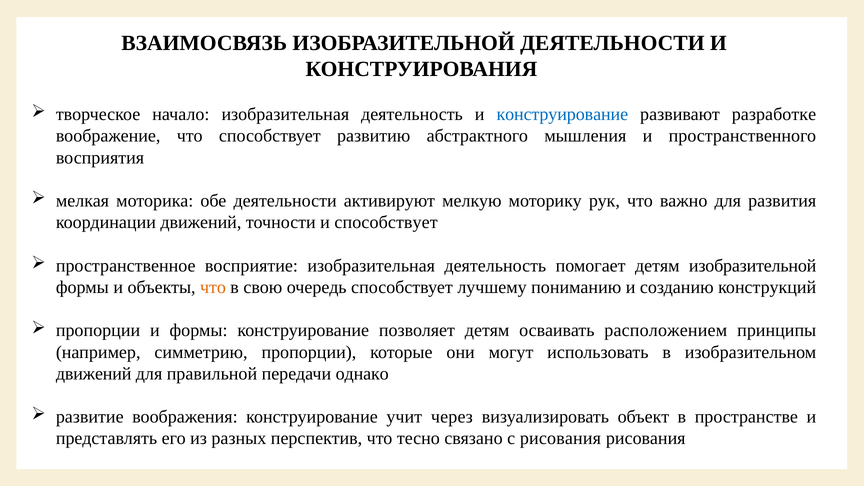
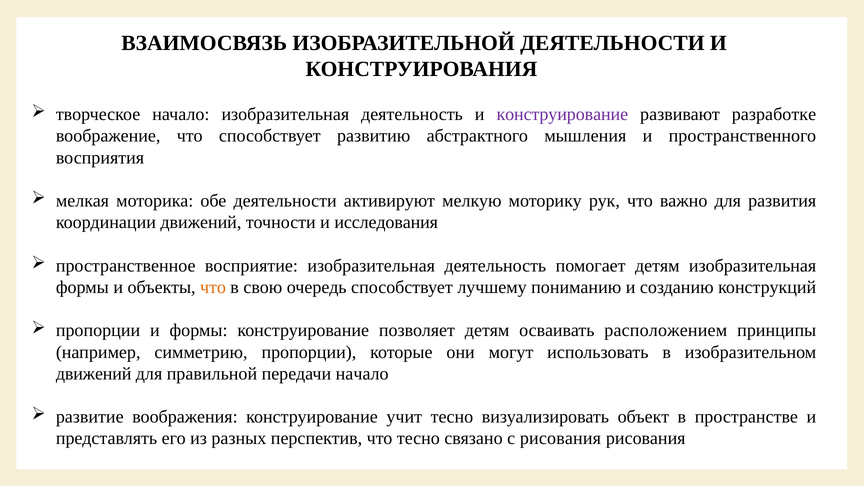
конструирование colour: blue -> purple (562, 114)
и способствует: способствует -> исследования (386, 222)
детям изобразительной: изобразительной -> изобразительная (753, 266)
передачи однако: однако -> начало (362, 374)
учит через: через -> тесно (452, 417)
